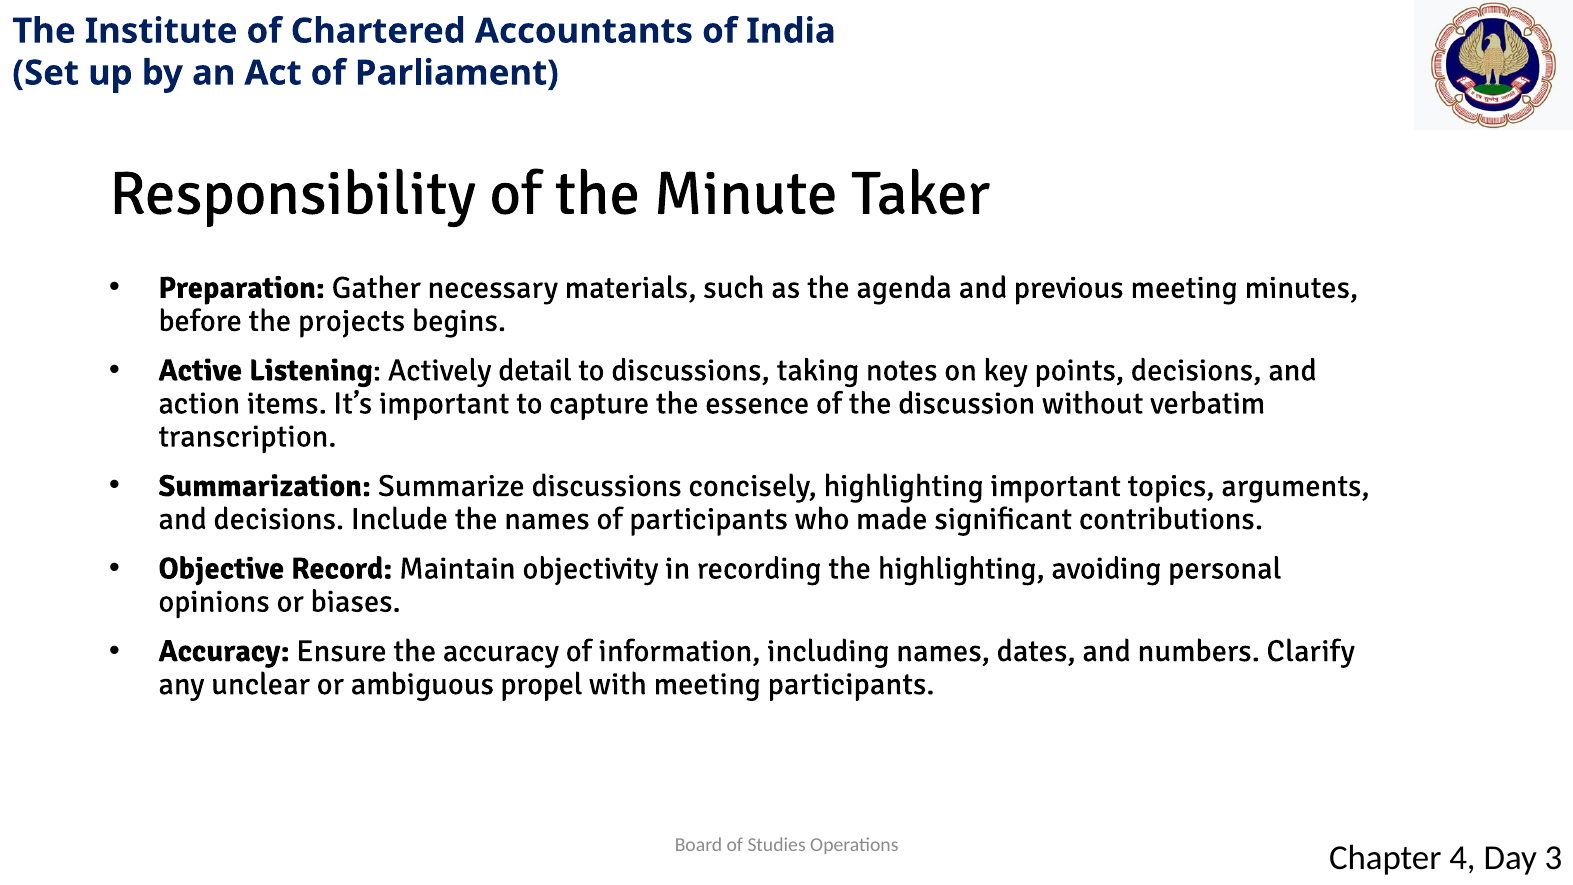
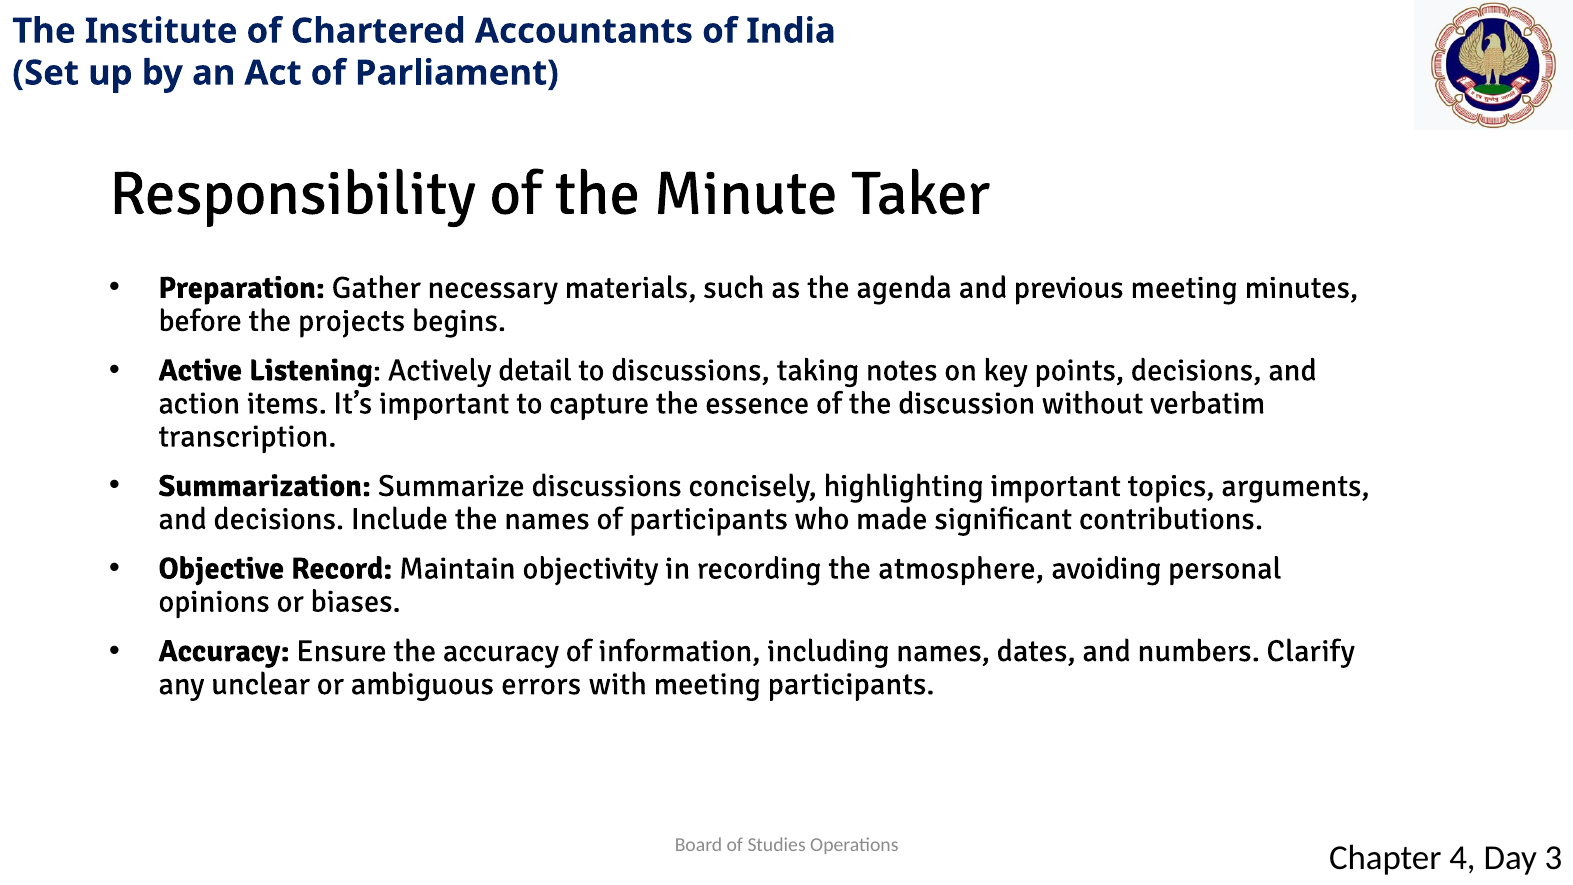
the highlighting: highlighting -> atmosphere (961, 568)
propel: propel -> errors (541, 684)
